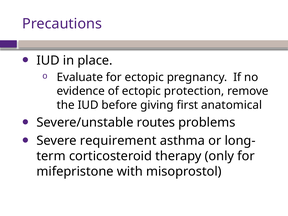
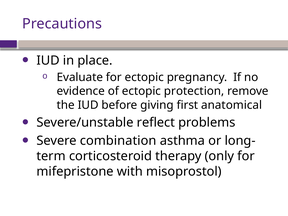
routes: routes -> reflect (156, 123)
requirement: requirement -> combination (118, 141)
